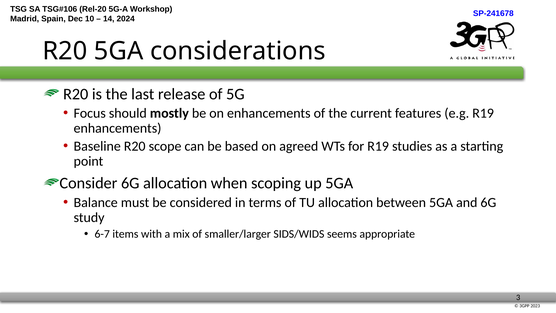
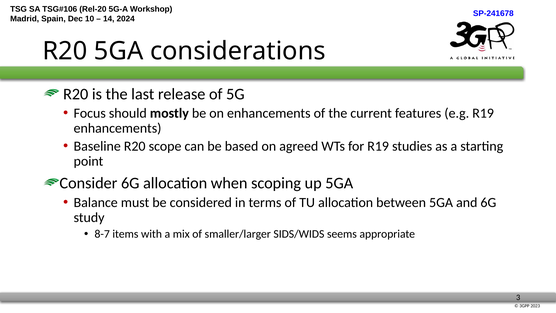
6-7: 6-7 -> 8-7 (102, 234)
